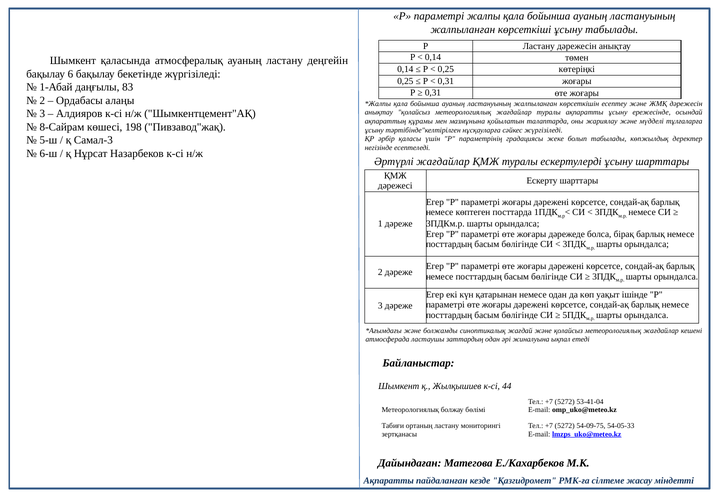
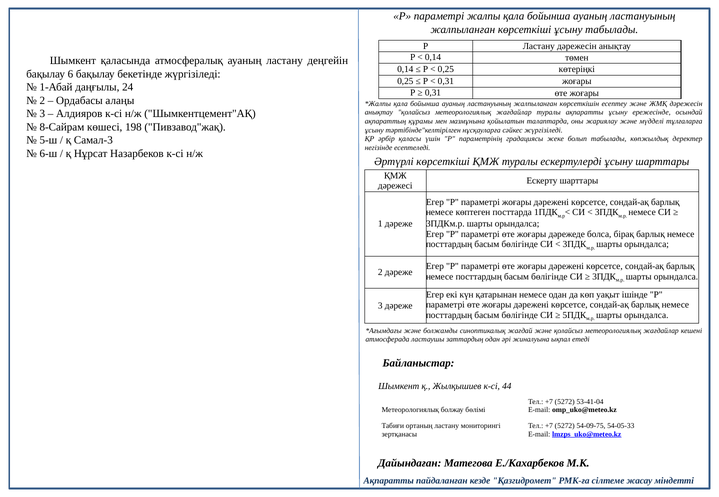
83: 83 -> 24 (128, 87)
Әртүрлі жағдайлар: жағдайлар -> көрсеткіші (443, 162)
